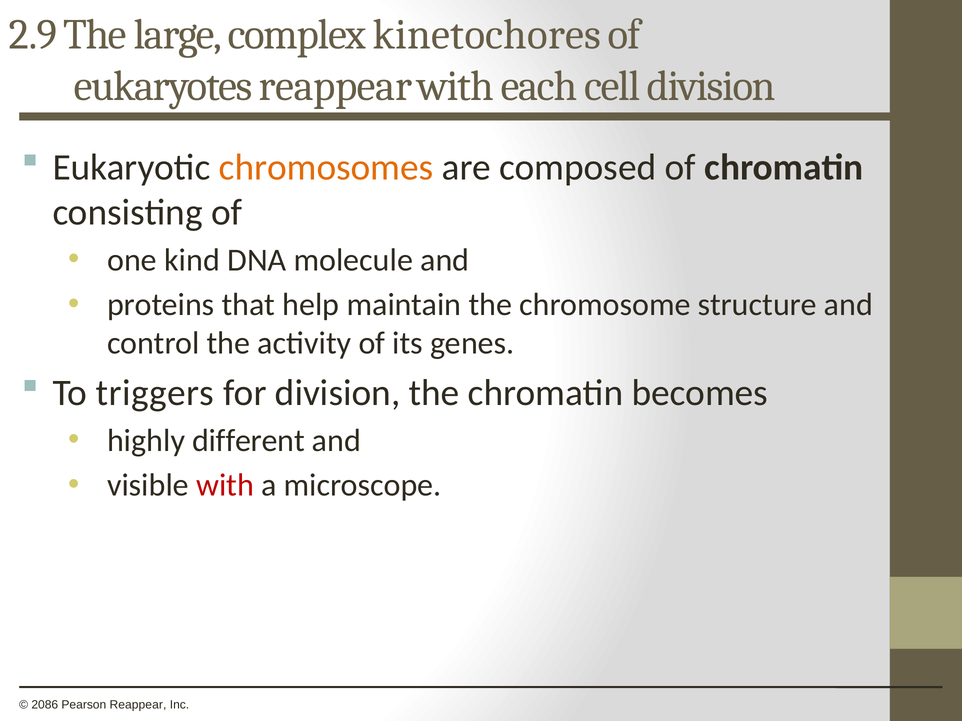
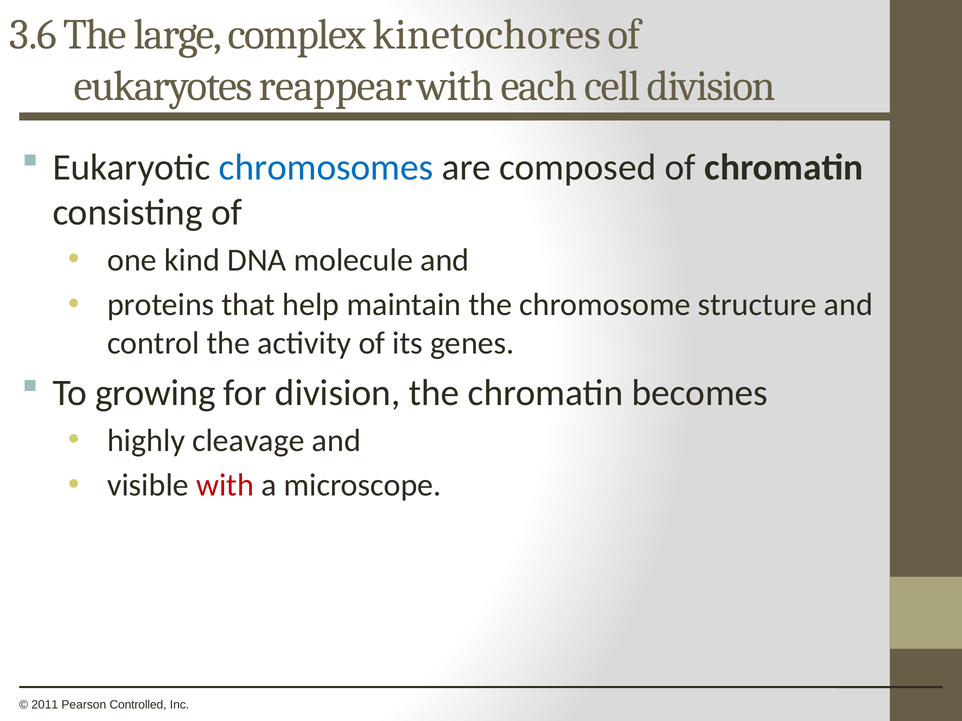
2.9: 2.9 -> 3.6 (33, 35)
chromosomes colour: orange -> blue (326, 168)
triggers: triggers -> growing (155, 393)
different: different -> cleavage (248, 441)
2086: 2086 -> 2011 (45, 705)
Pearson Reappear: Reappear -> Controlled (138, 705)
